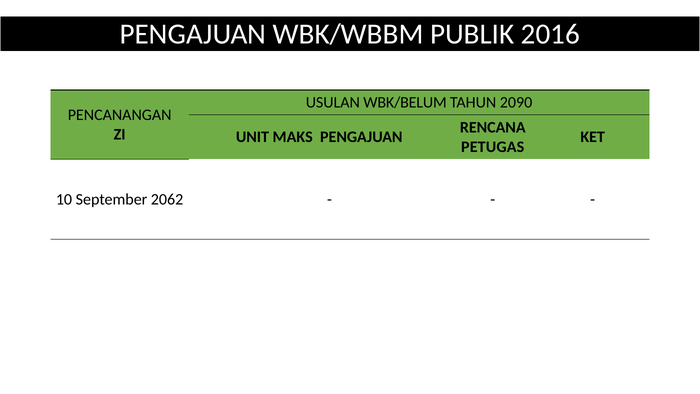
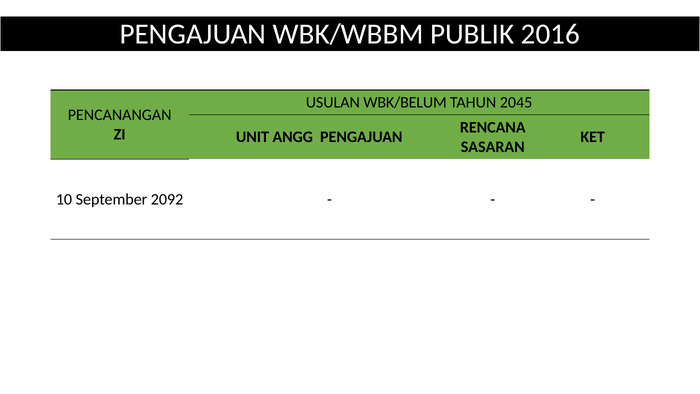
2090: 2090 -> 2045 (516, 102)
MAKS: MAKS -> ANGG (293, 137)
PETUGAS: PETUGAS -> SASARAN (493, 147)
2062: 2062 -> 2092 (167, 200)
